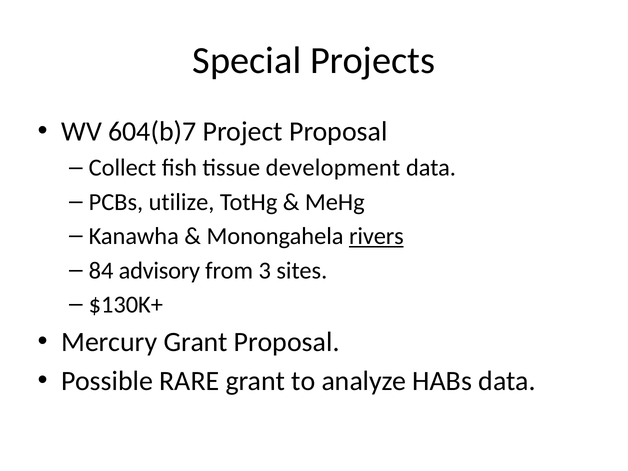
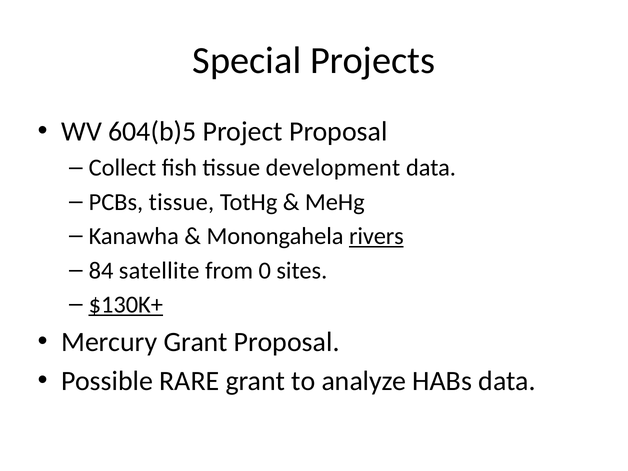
604(b)7: 604(b)7 -> 604(b)5 (152, 132)
PCBs utilize: utilize -> tissue (181, 202)
advisory: advisory -> satellite (159, 270)
3: 3 -> 0 (265, 270)
$130K+ underline: none -> present (126, 305)
